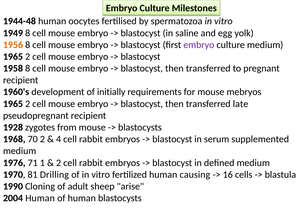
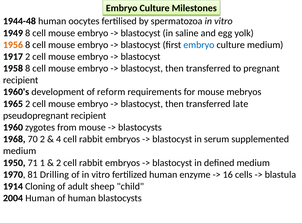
embryo colour: purple -> blue (199, 45)
1965: 1965 -> 1917 (13, 57)
initially: initially -> reform (111, 92)
1928: 1928 -> 1960 (13, 128)
1976: 1976 -> 1950 (14, 163)
causing: causing -> enzyme (195, 175)
1990: 1990 -> 1914 (13, 187)
arise: arise -> child (130, 187)
